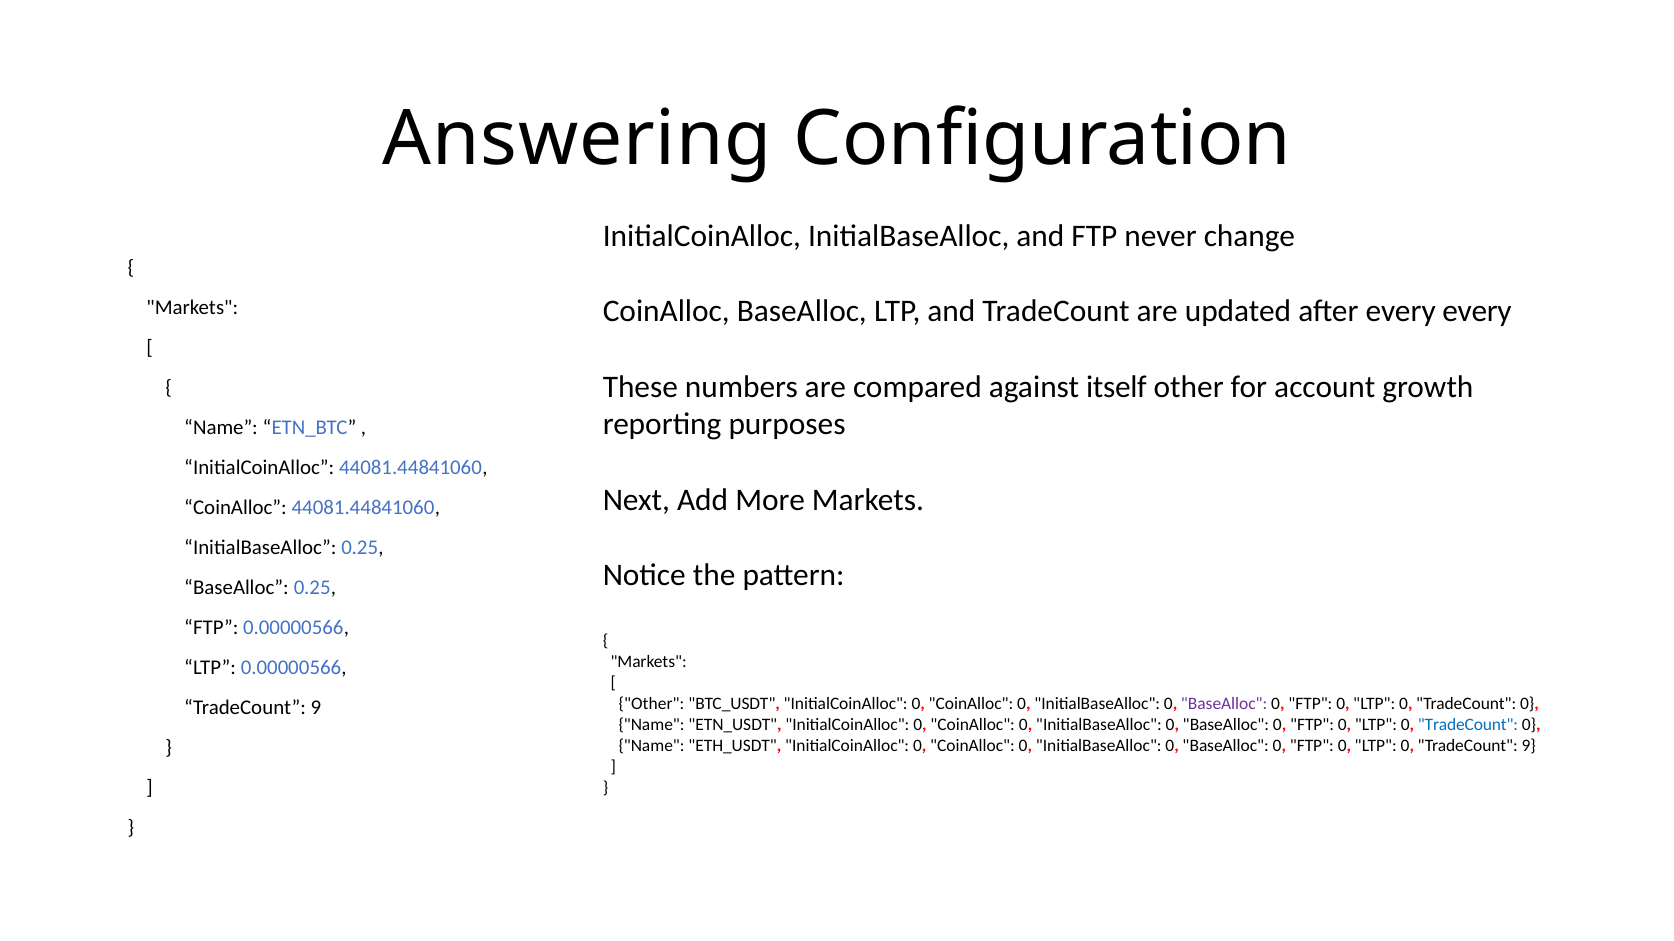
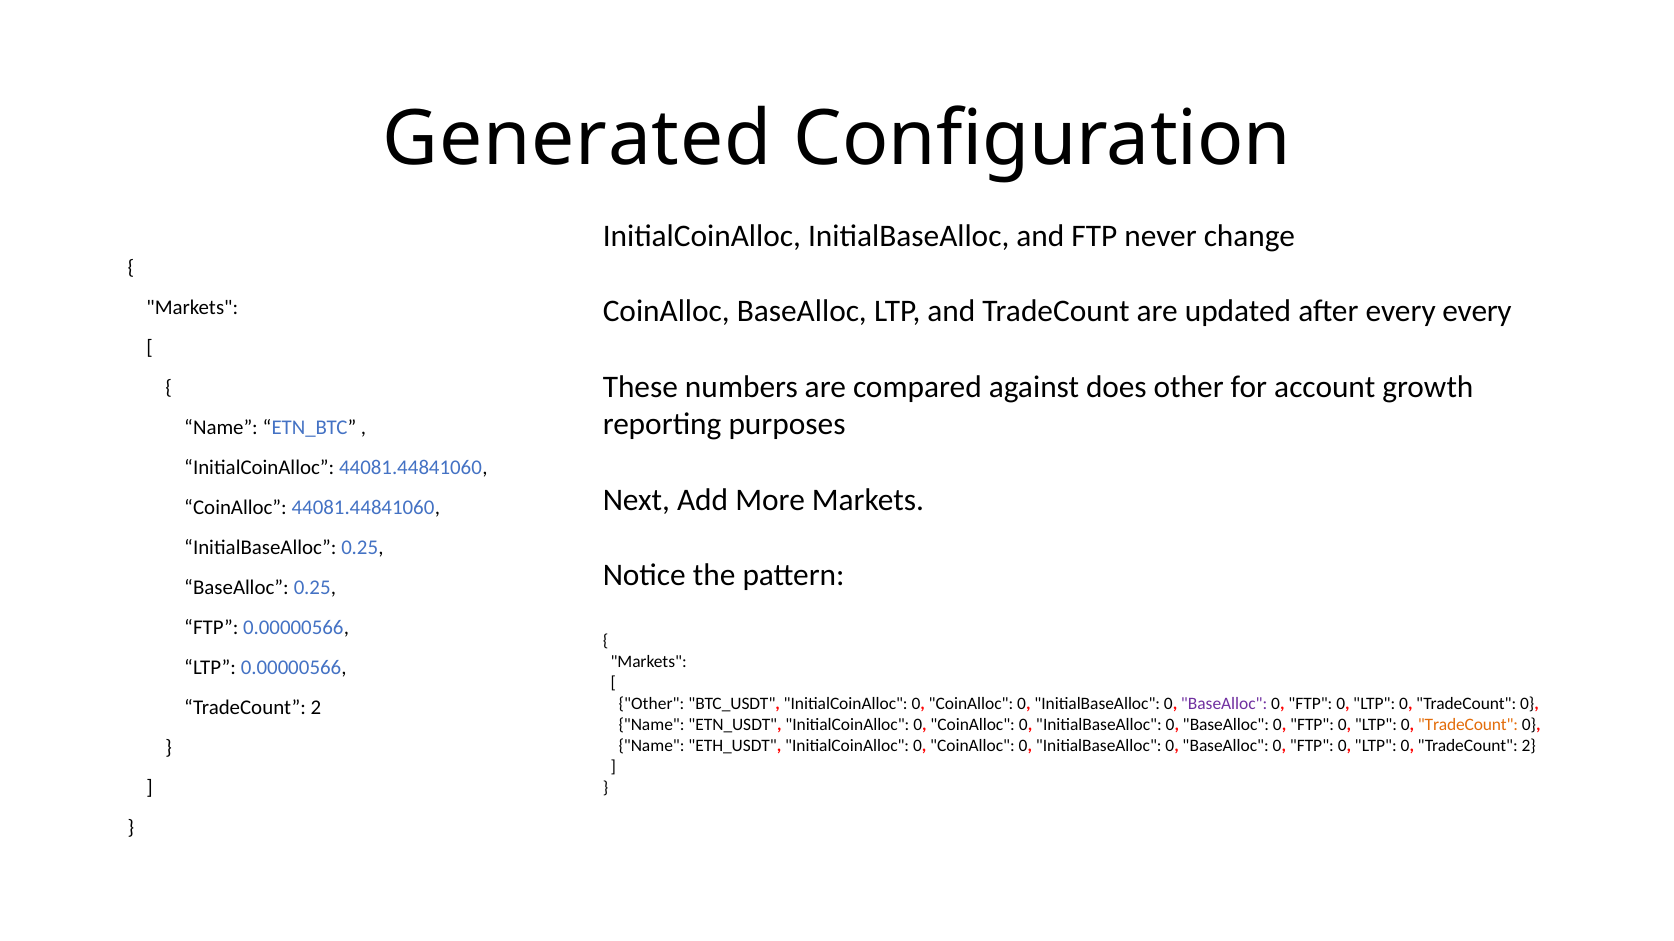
Answering: Answering -> Generated (577, 140)
itself: itself -> does (1116, 387)
9: 9 -> 2 (316, 709)
TradeCount colour: blue -> orange (1468, 725)
0 TradeCount 9: 9 -> 2 (1529, 746)
